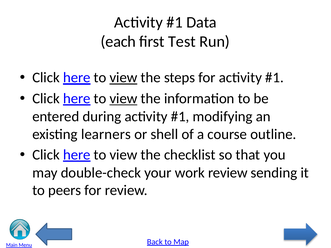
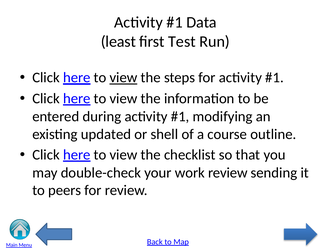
each: each -> least (118, 42)
view underline: present -> none (123, 99)
learners: learners -> updated (106, 134)
